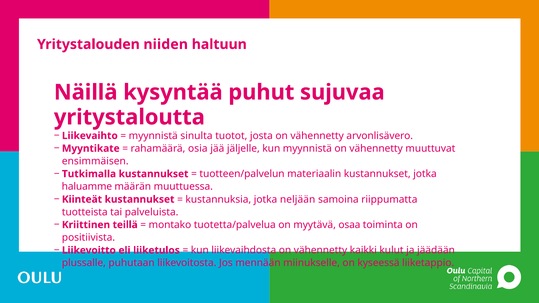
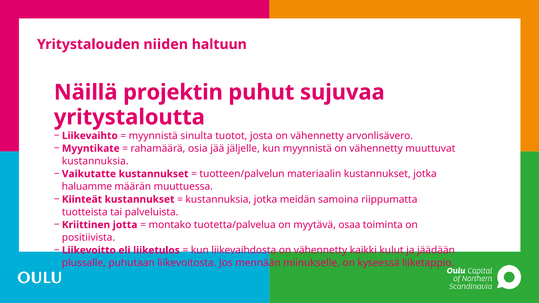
kysyntää: kysyntää -> projektin (173, 92)
ensimmäisen: ensimmäisen -> kustannuksia (95, 161)
Tutkimalla: Tutkimalla -> Vaikutatte (89, 174)
neljään: neljään -> meidän (298, 199)
teillä: teillä -> jotta (125, 225)
